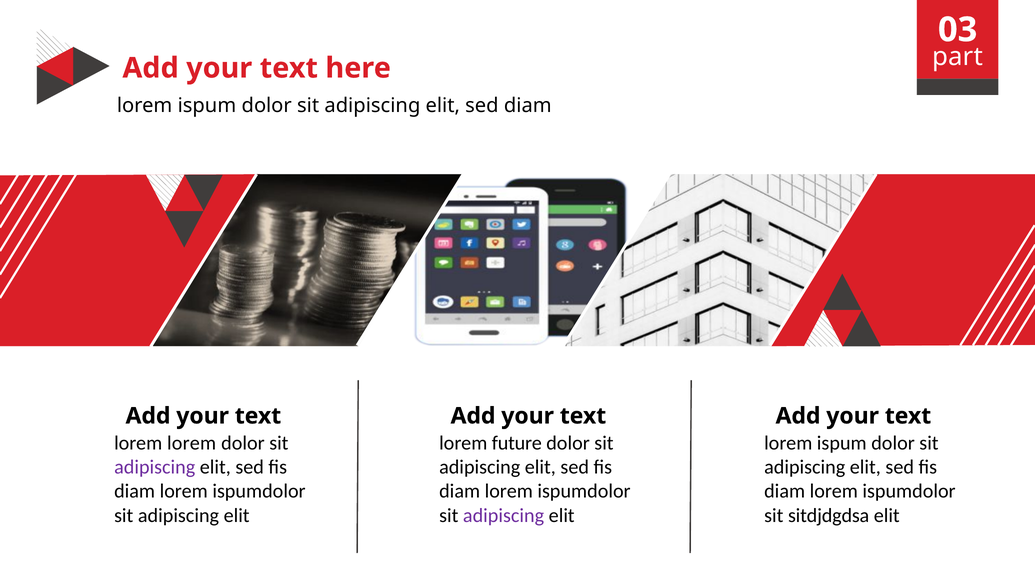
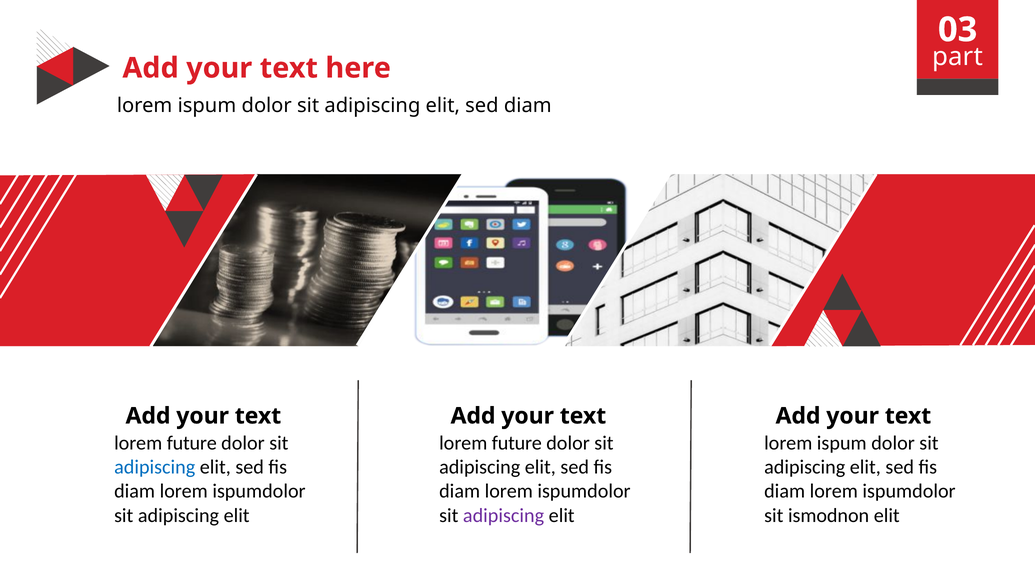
lorem: lorem -> future (192, 443)
adipiscing colour: purple -> blue (155, 467)
sitdjdgdsa: sitdjdgdsa -> ismodnon (829, 516)
